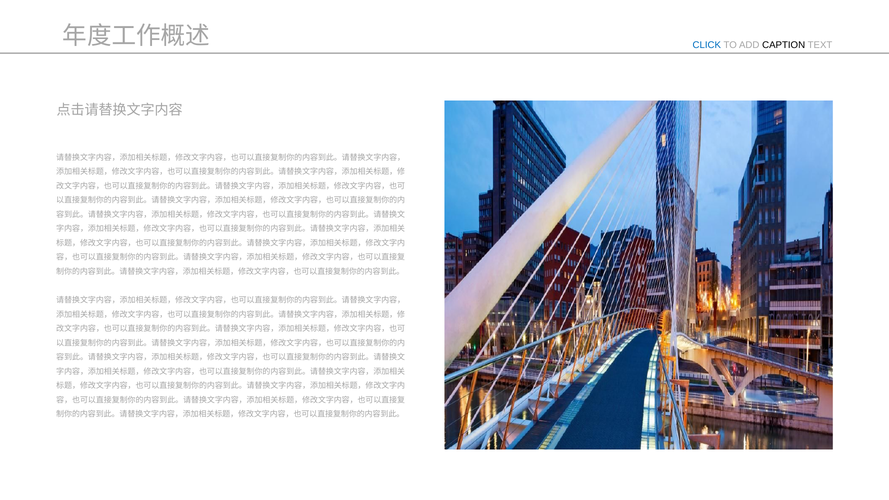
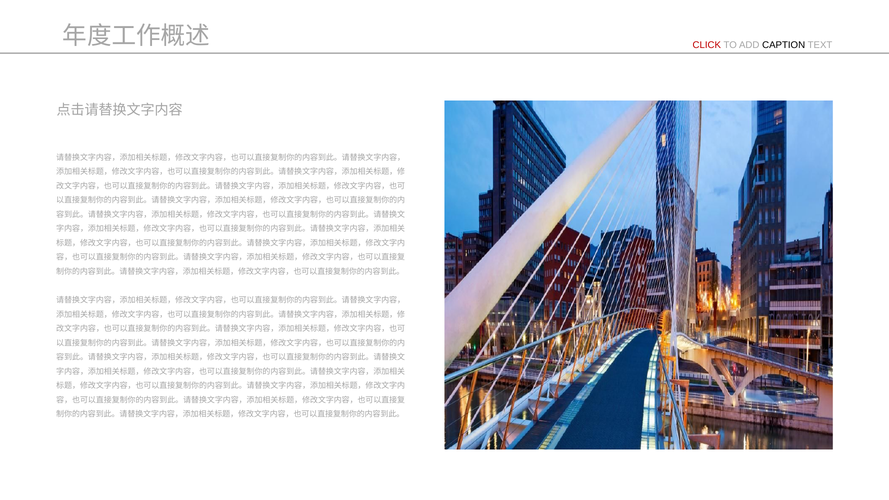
CLICK colour: blue -> red (707, 45)
